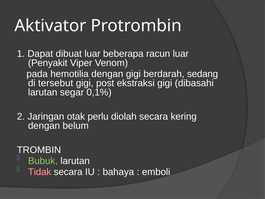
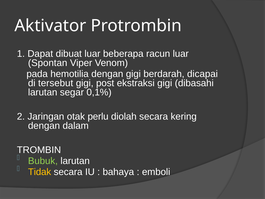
Penyakit: Penyakit -> Spontan (48, 63)
sedang: sedang -> dicapai (202, 74)
belum: belum -> dalam (76, 126)
Tidak colour: pink -> yellow (40, 172)
